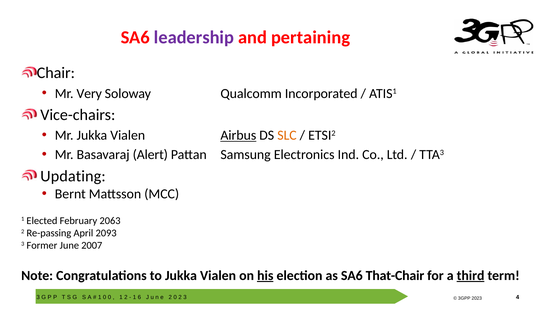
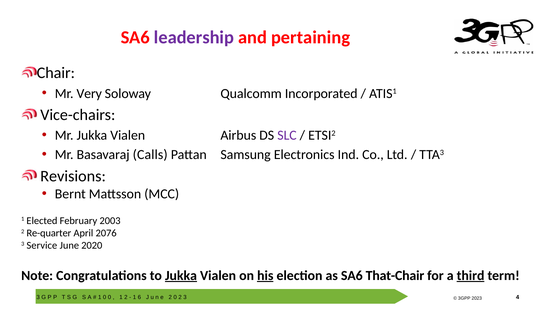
Airbus underline: present -> none (238, 135)
SLC colour: orange -> purple (287, 135)
Alert: Alert -> Calls (150, 155)
Updating: Updating -> Revisions (73, 176)
2063: 2063 -> 2003 (110, 220)
Re-passing: Re-passing -> Re-quarter (49, 233)
2093: 2093 -> 2076 (106, 233)
Former: Former -> Service (42, 245)
2007: 2007 -> 2020 (92, 245)
Jukka underline: none -> present (181, 275)
